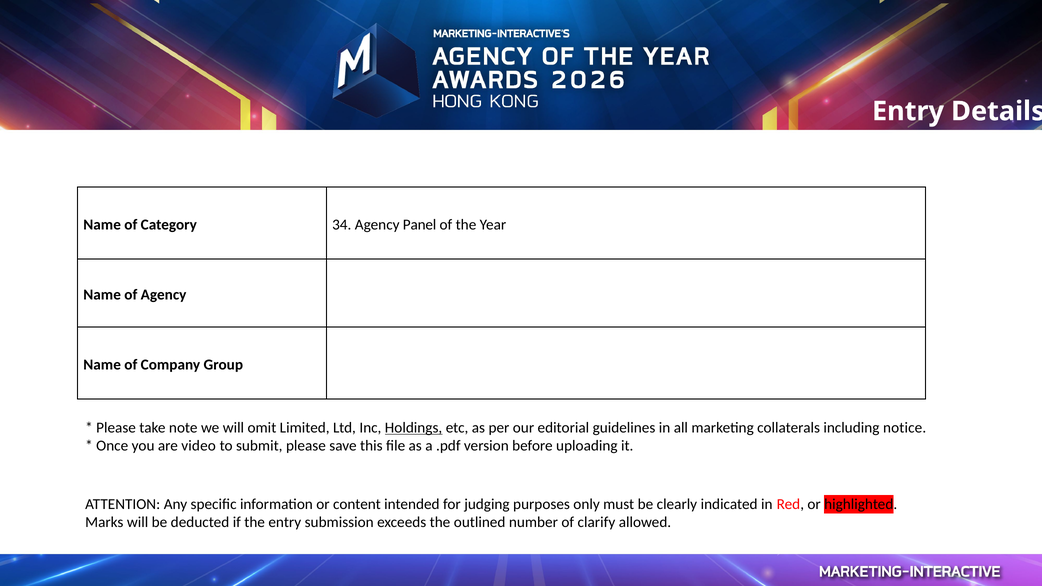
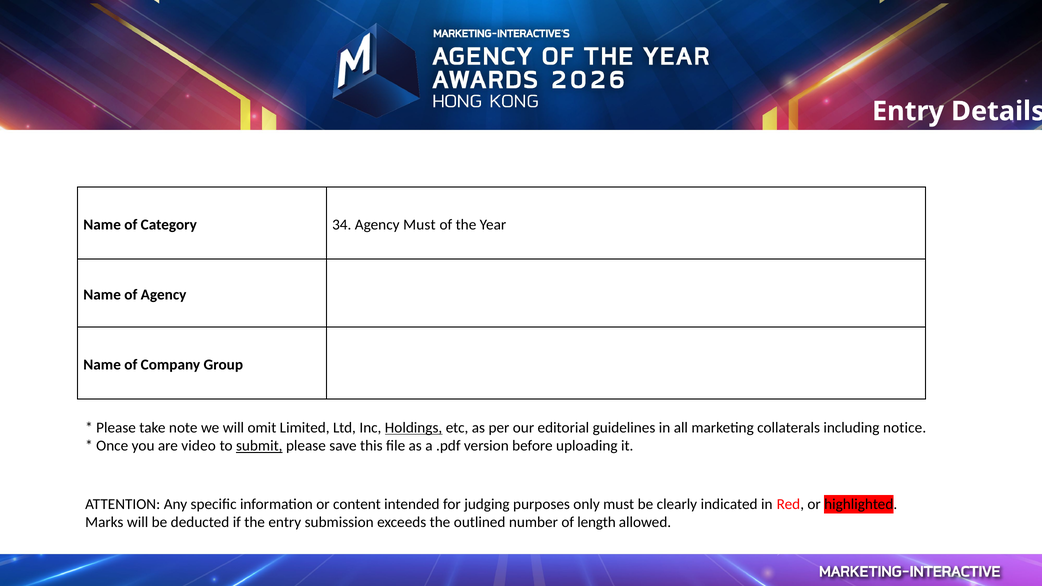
Agency Panel: Panel -> Must (419, 225)
submit underline: none -> present (259, 446)
clarify: clarify -> length (597, 523)
